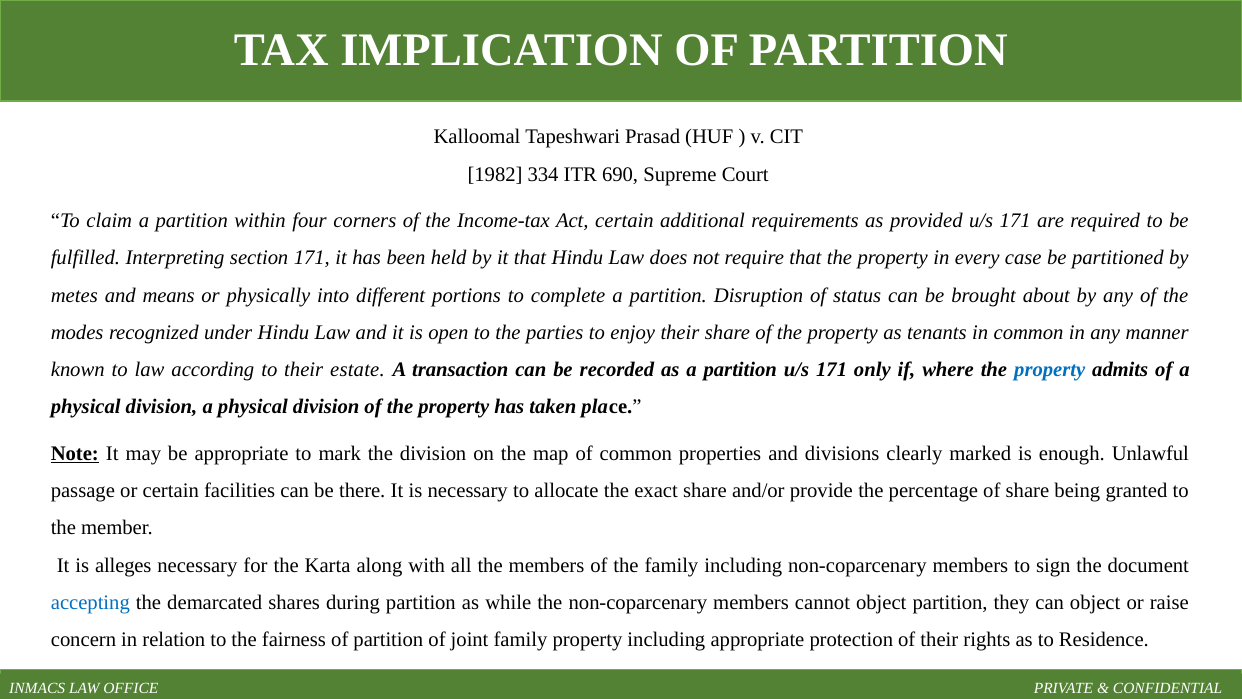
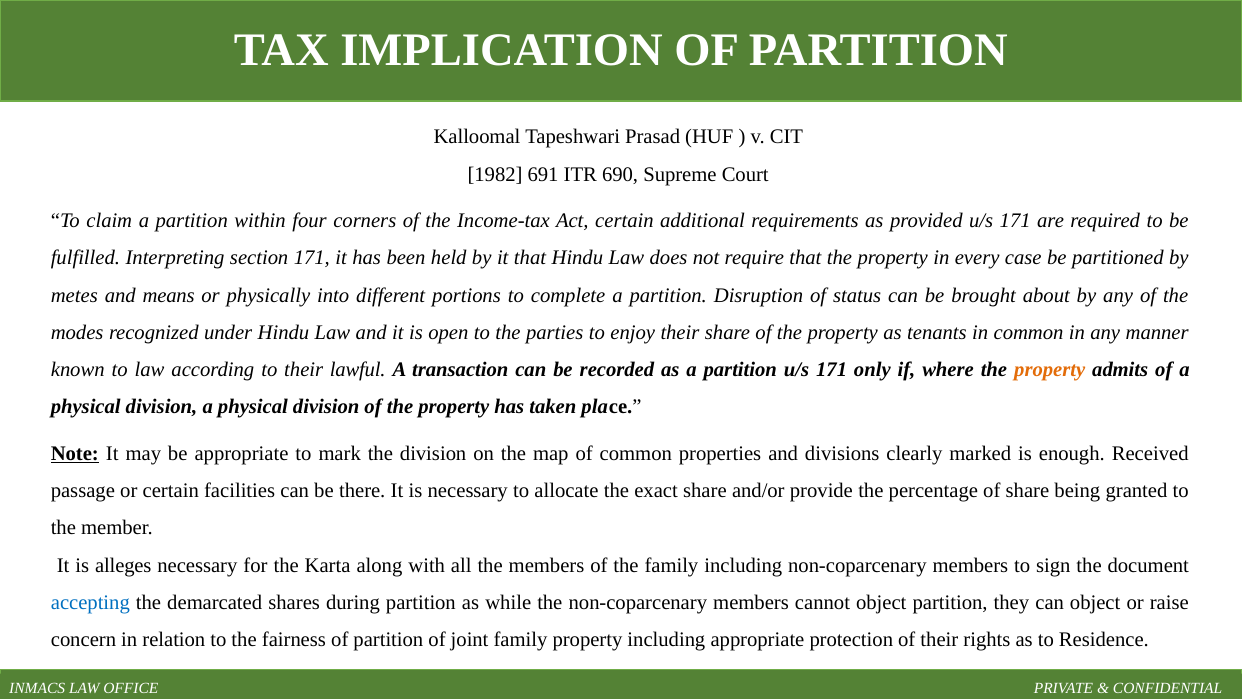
334: 334 -> 691 (543, 174)
estate: estate -> lawful (358, 370)
property colour: blue -> orange (1050, 370)
Unlawful: Unlawful -> Received (1150, 453)
